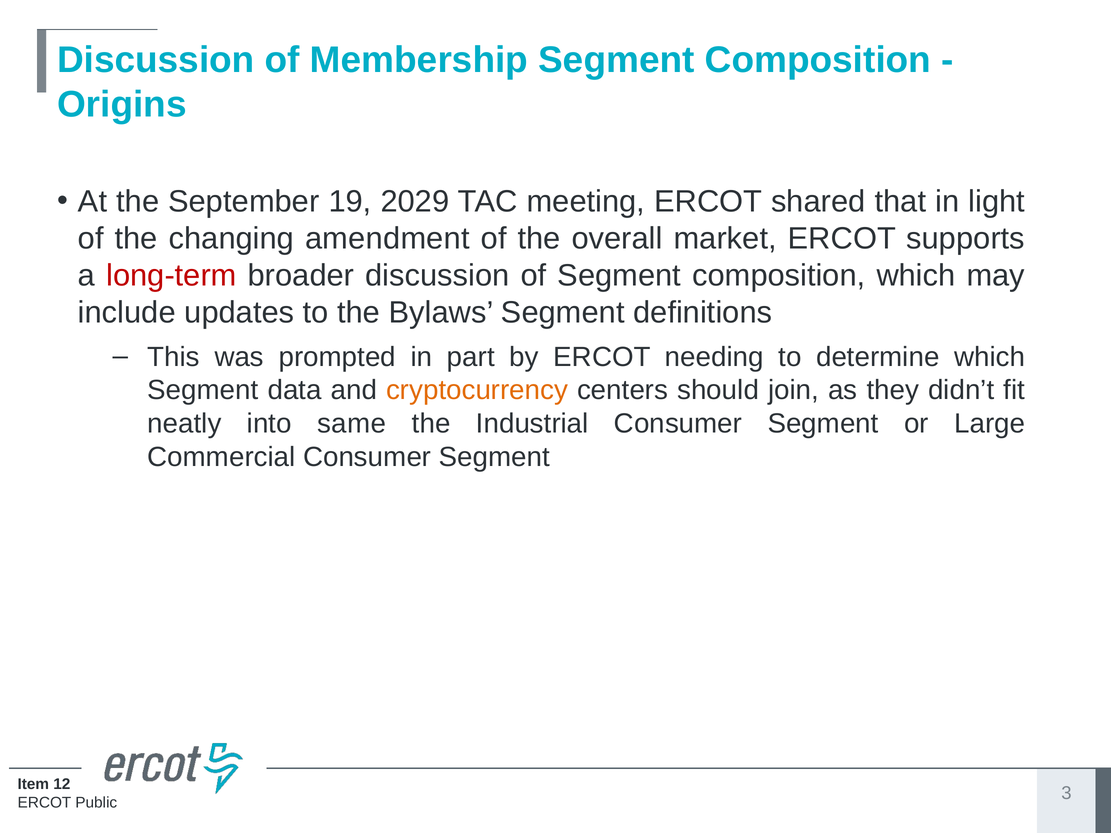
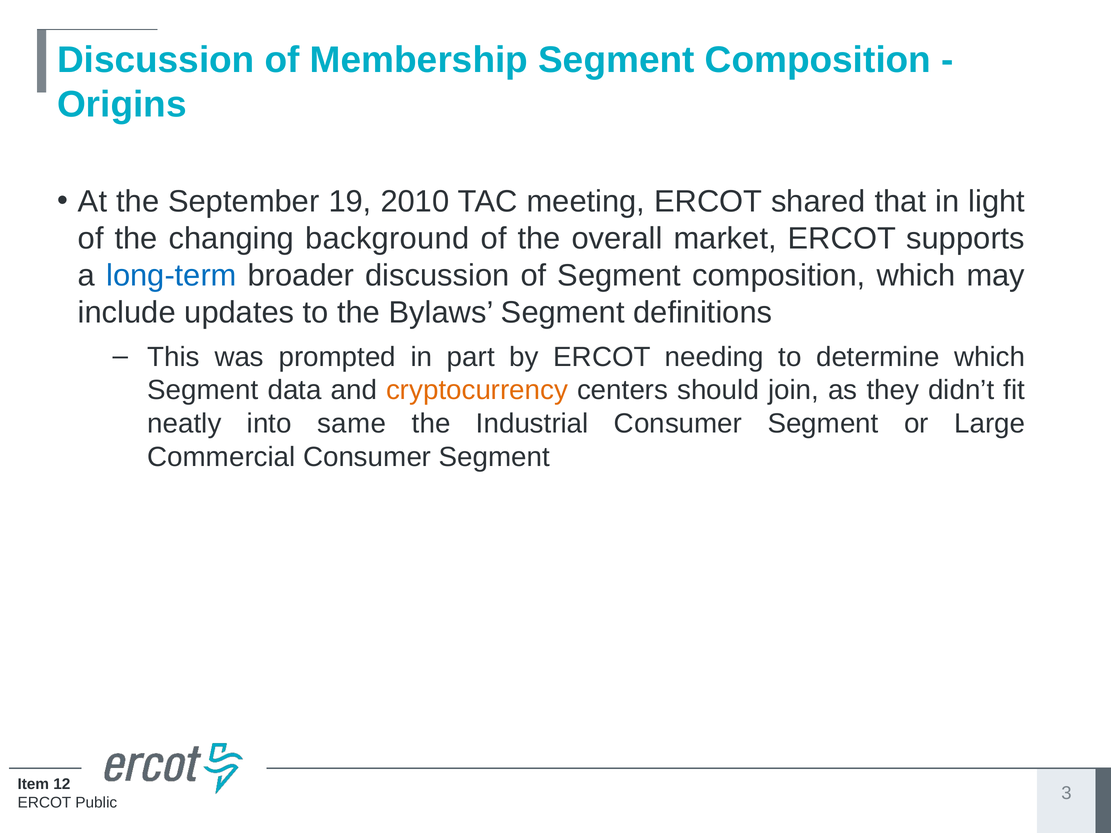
2029: 2029 -> 2010 (415, 202)
amendment: amendment -> background (387, 239)
long-term colour: red -> blue (171, 276)
